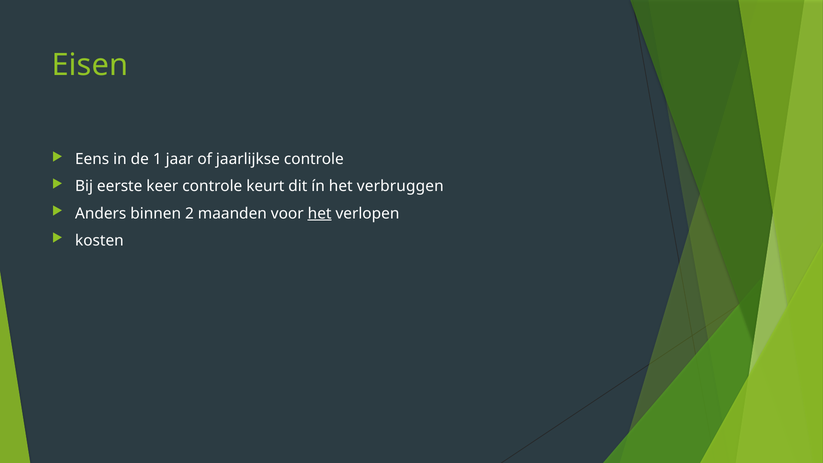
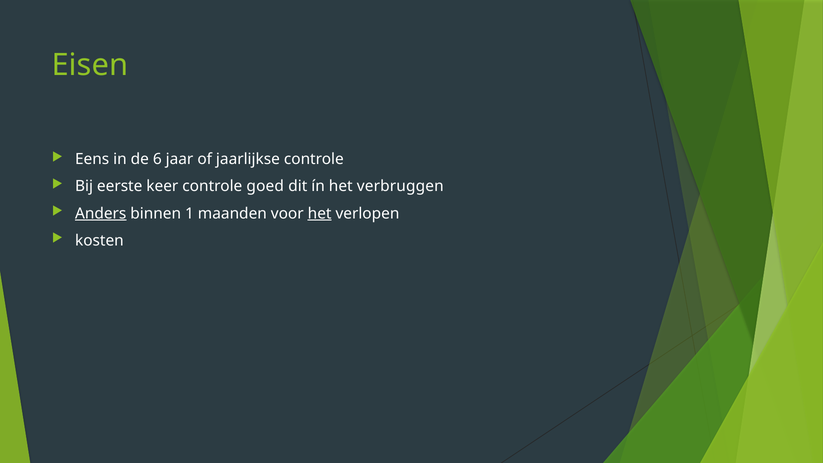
1: 1 -> 6 (157, 159)
keurt: keurt -> goed (265, 186)
Anders underline: none -> present (101, 213)
2: 2 -> 1 (189, 213)
